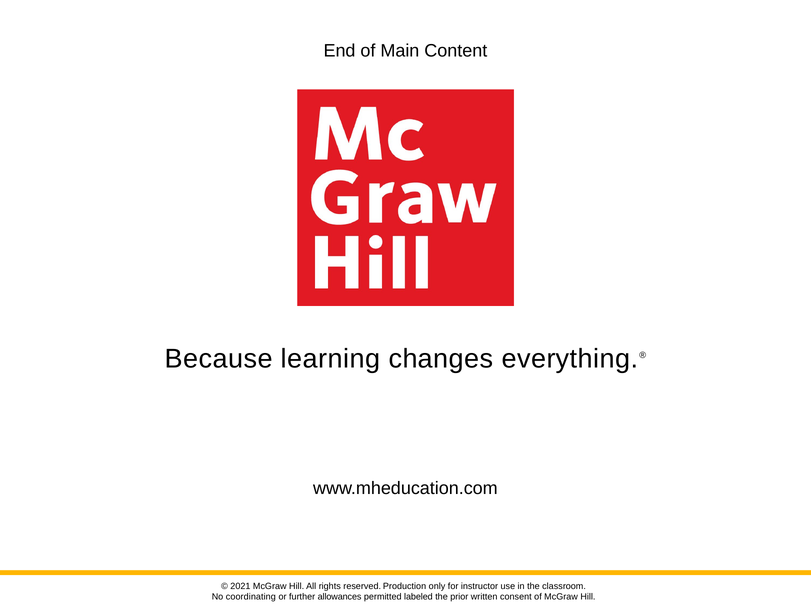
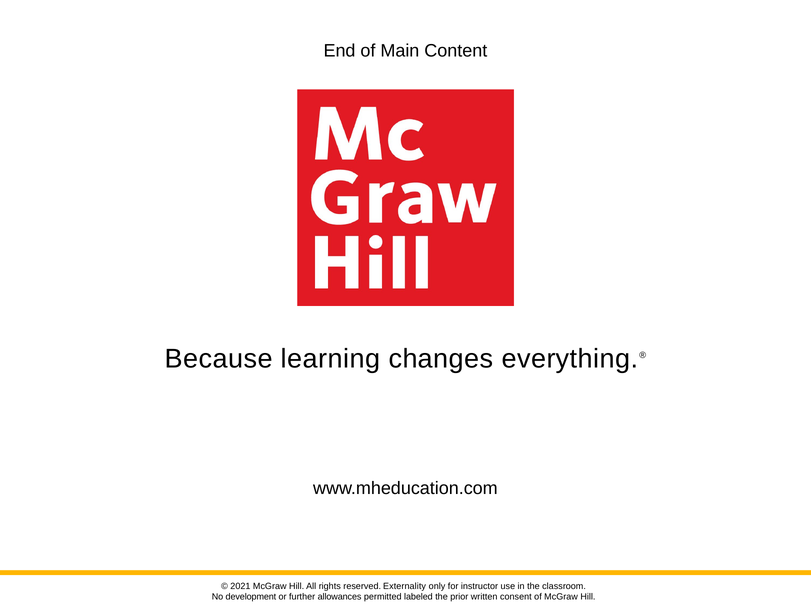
Production: Production -> Externality (405, 586)
coordinating: coordinating -> development (251, 597)
